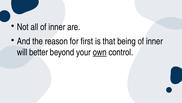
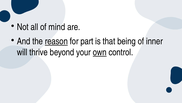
all of inner: inner -> mind (57, 27)
reason underline: none -> present (56, 41)
first: first -> part (87, 41)
better: better -> thrive (39, 52)
